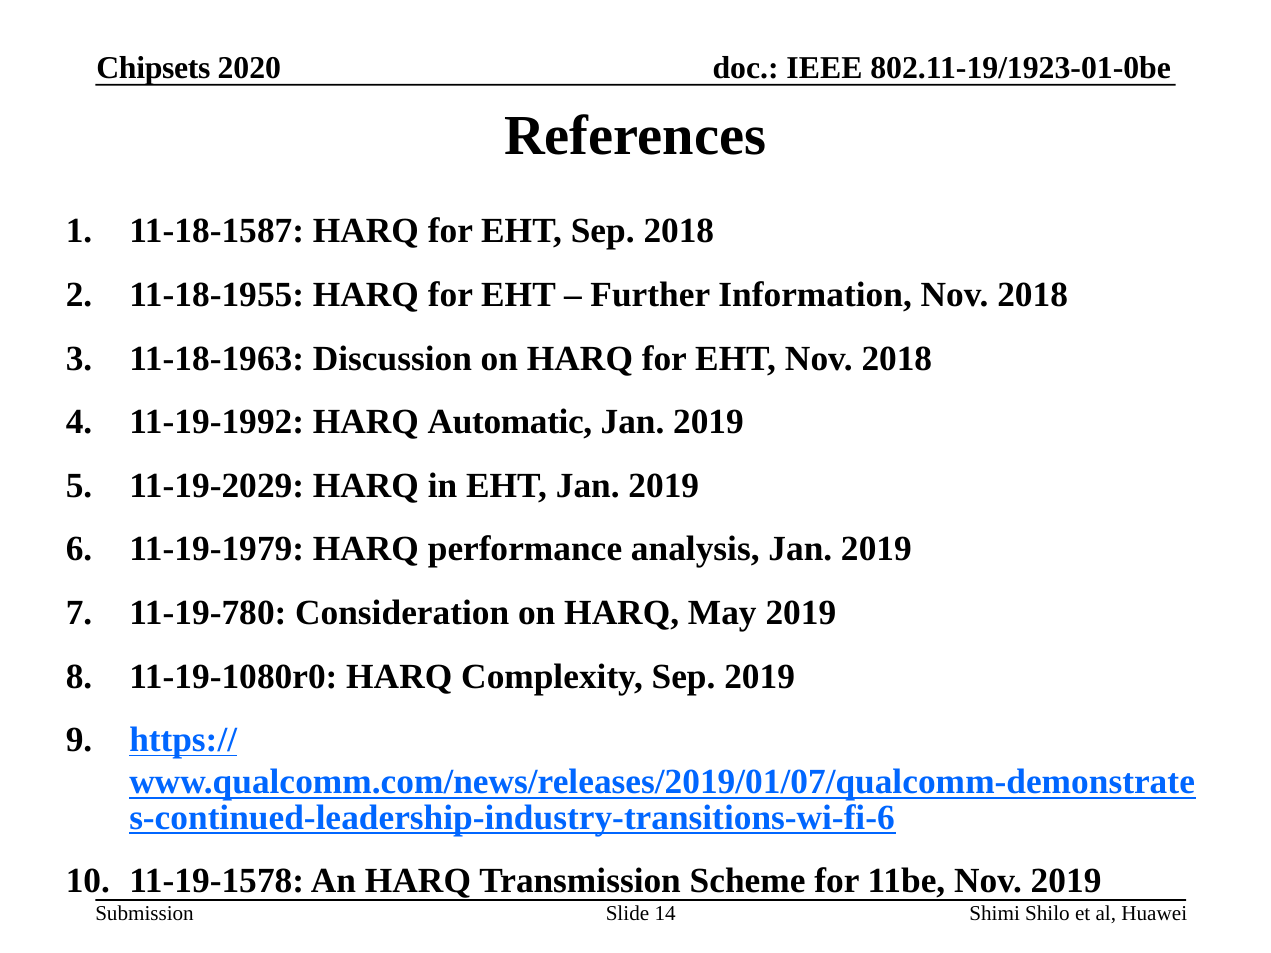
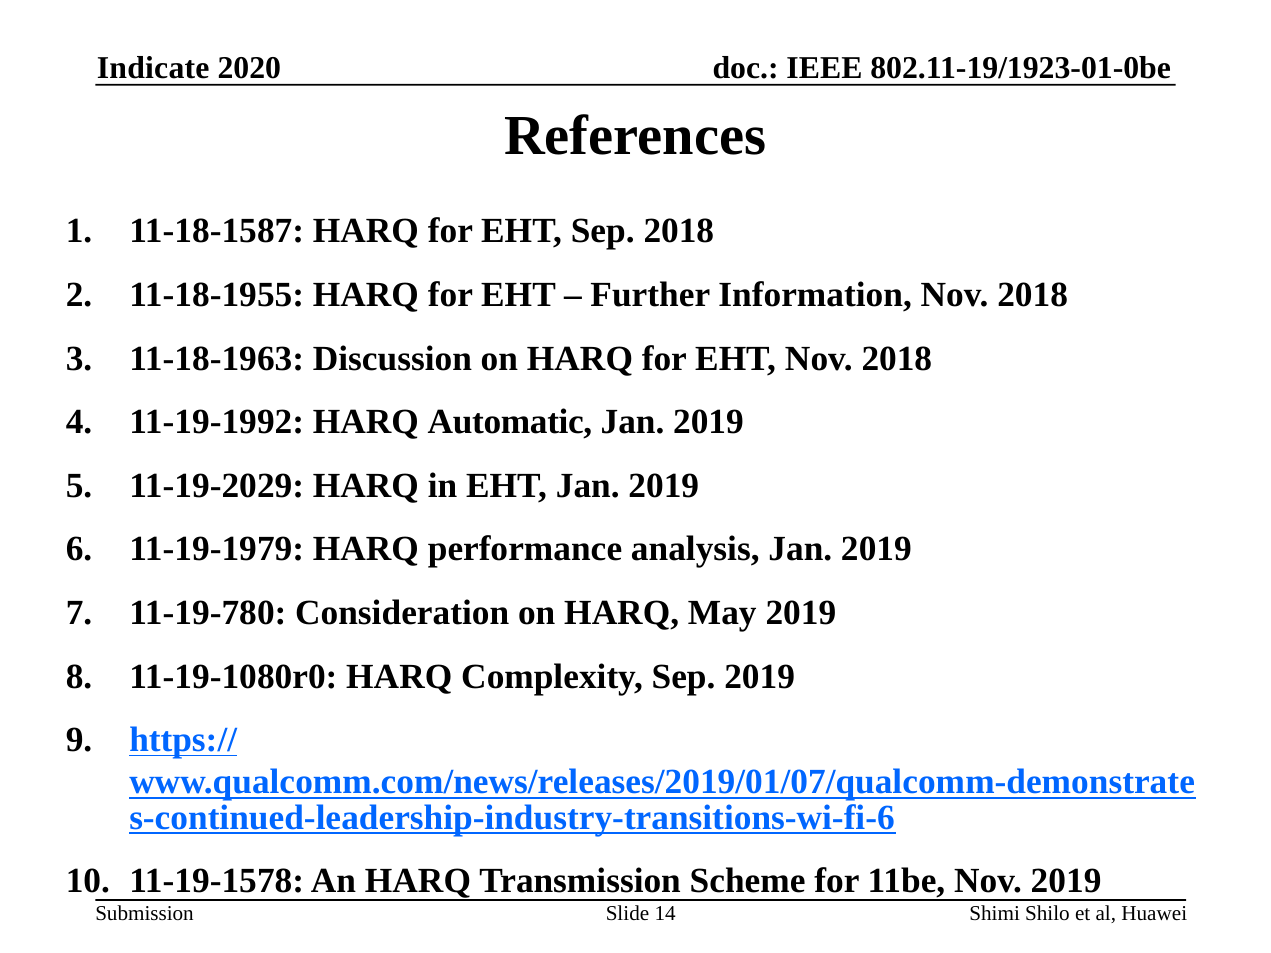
Chipsets: Chipsets -> Indicate (153, 68)
